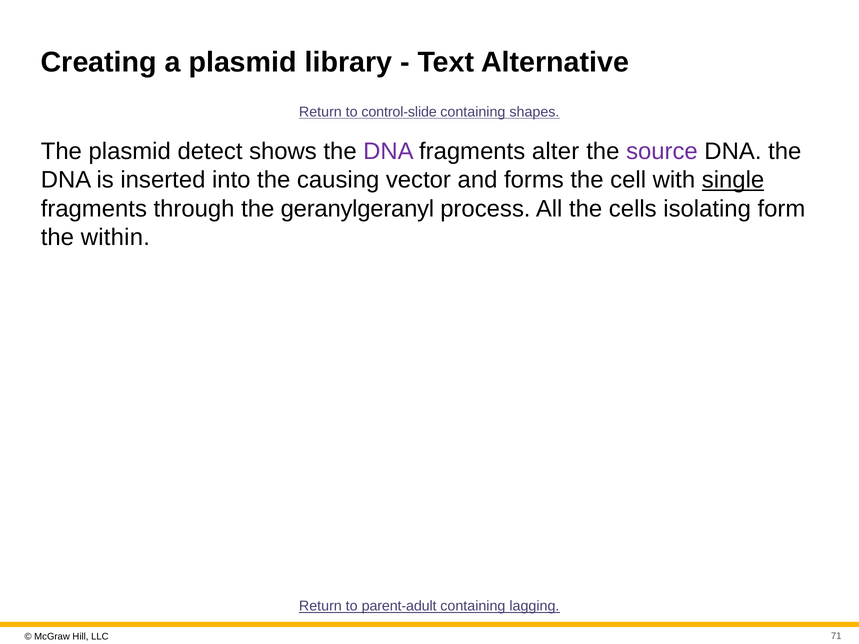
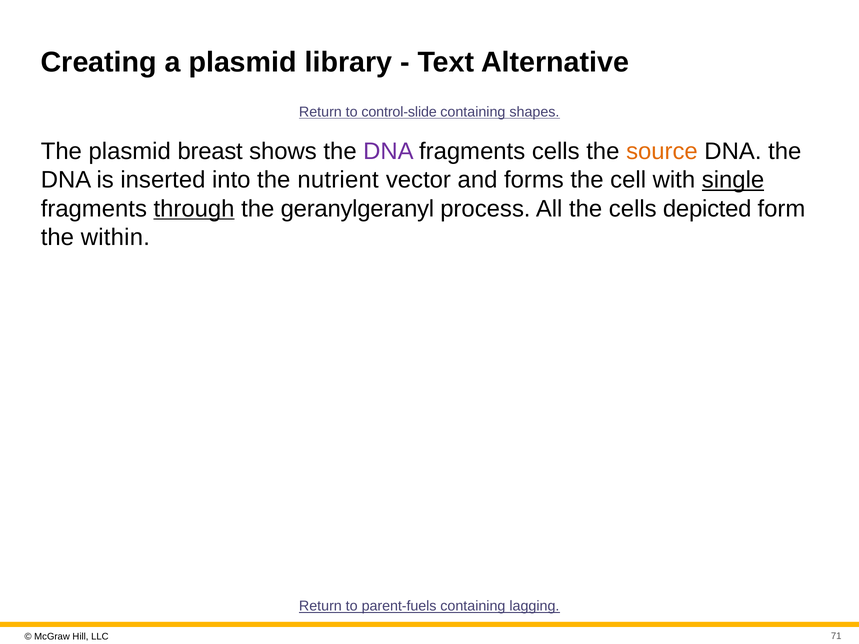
detect: detect -> breast (210, 152)
fragments alter: alter -> cells (556, 152)
source colour: purple -> orange (662, 152)
causing: causing -> nutrient (338, 180)
through underline: none -> present (194, 209)
isolating: isolating -> depicted (707, 209)
parent-adult: parent-adult -> parent-fuels (399, 606)
